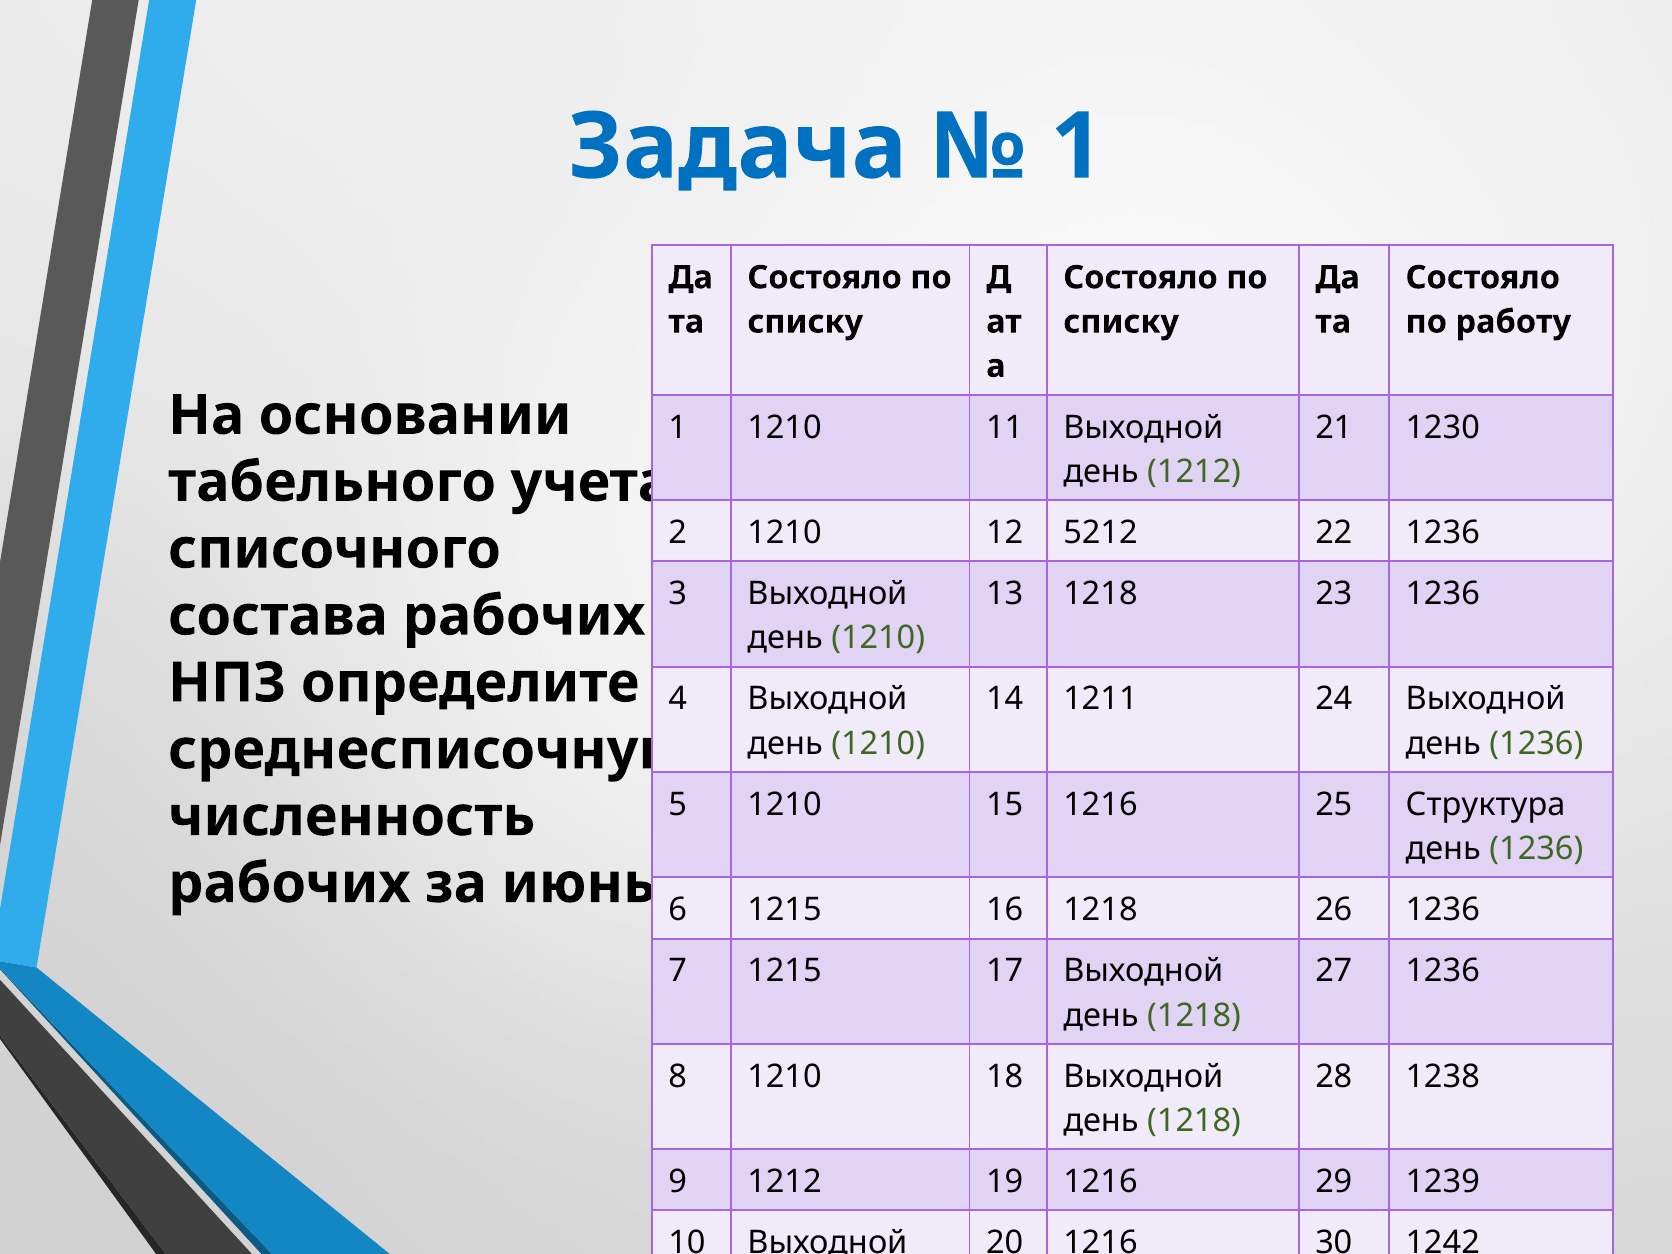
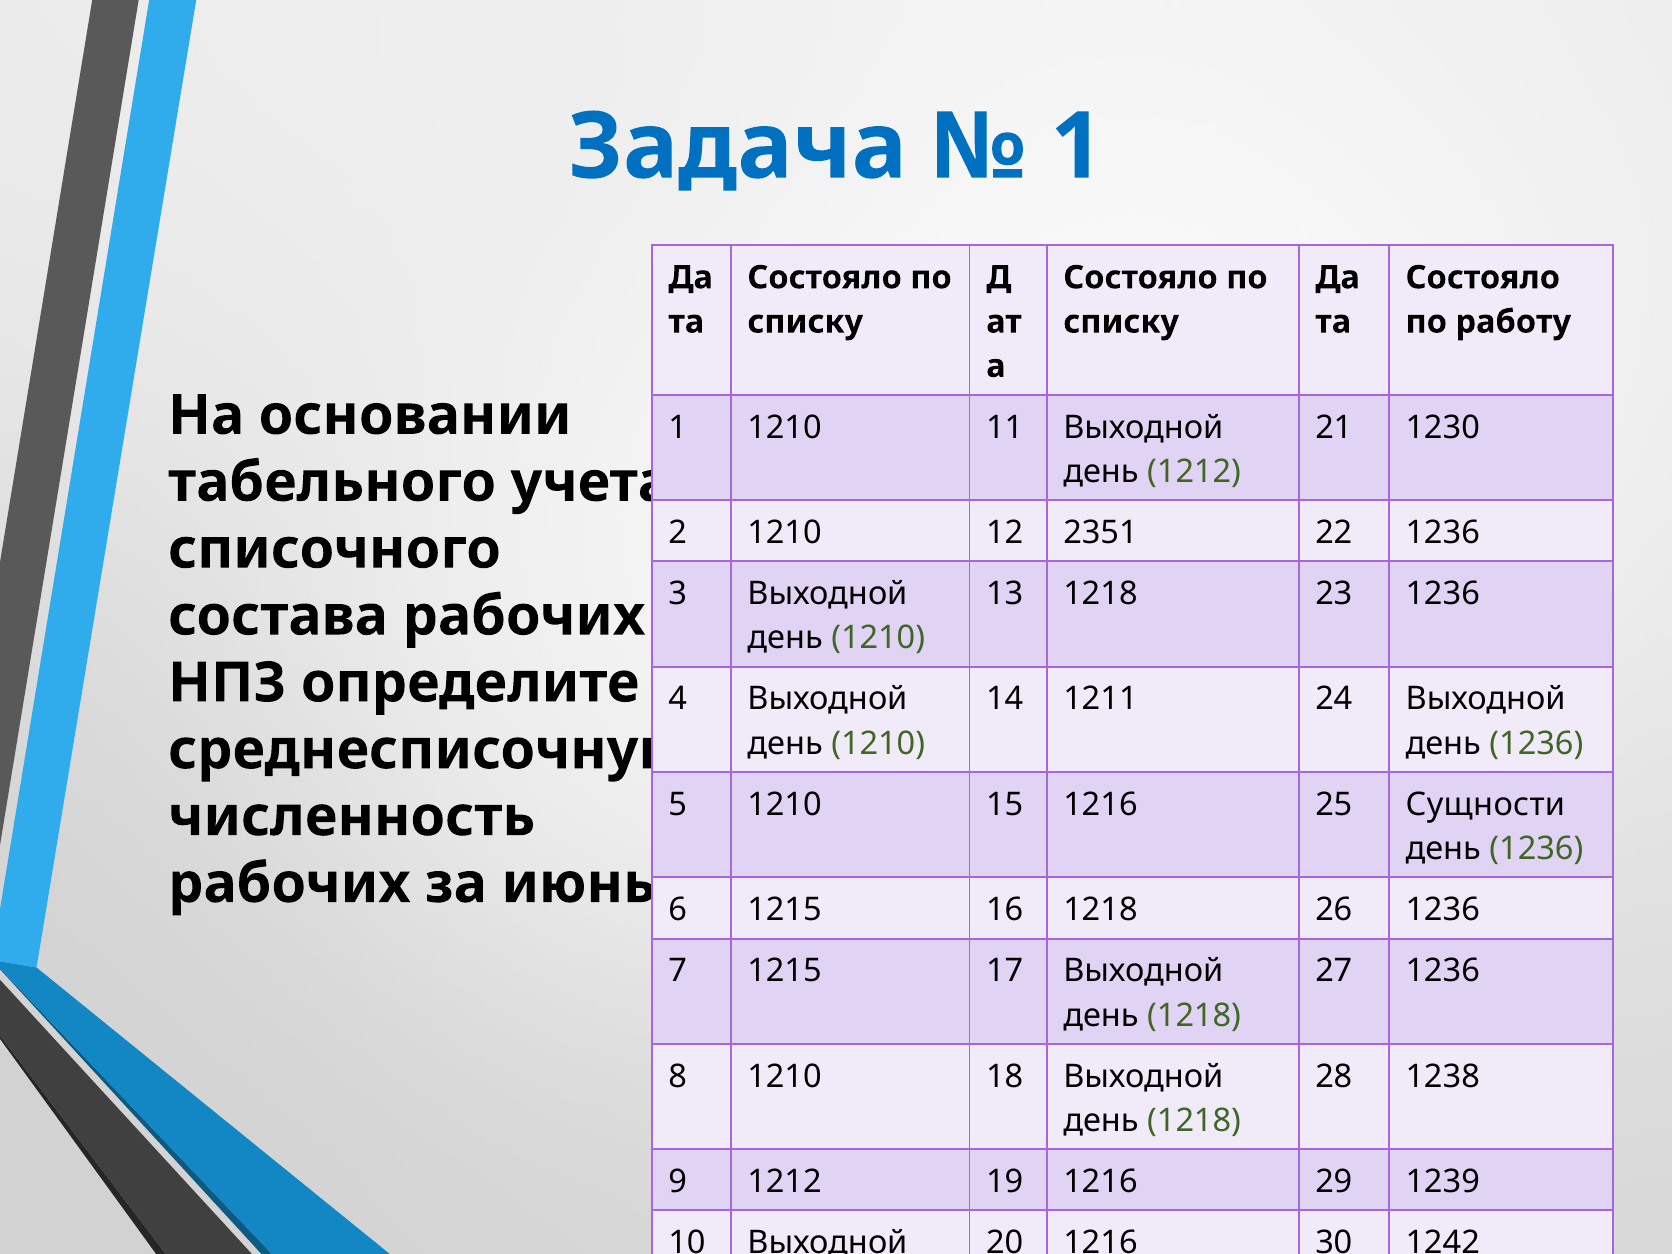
5212: 5212 -> 2351 (1100, 533)
Структура: Структура -> Сущности (1485, 805)
